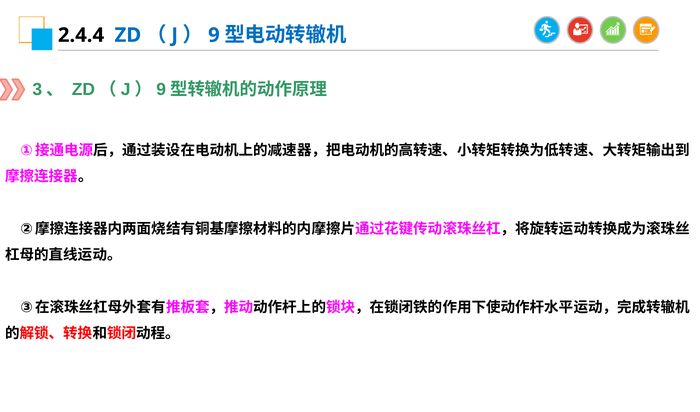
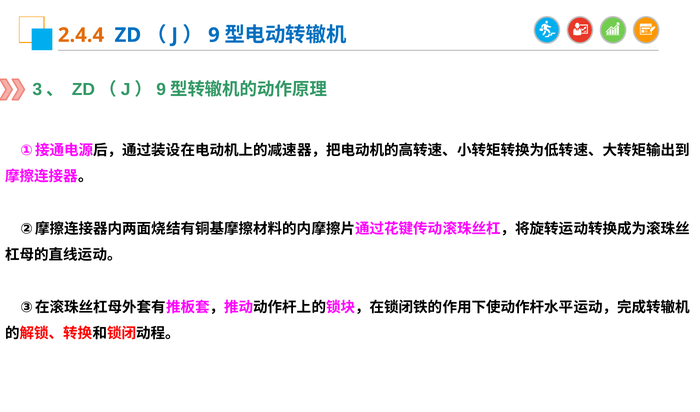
2.4.4 colour: black -> orange (81, 35)
